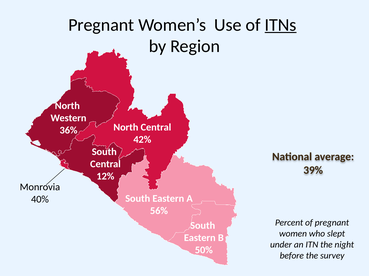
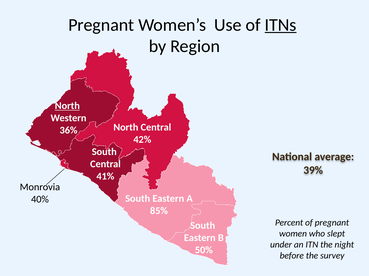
North underline: none -> present (67, 106)
12%: 12% -> 41% (105, 177)
56%: 56% -> 85% (159, 211)
